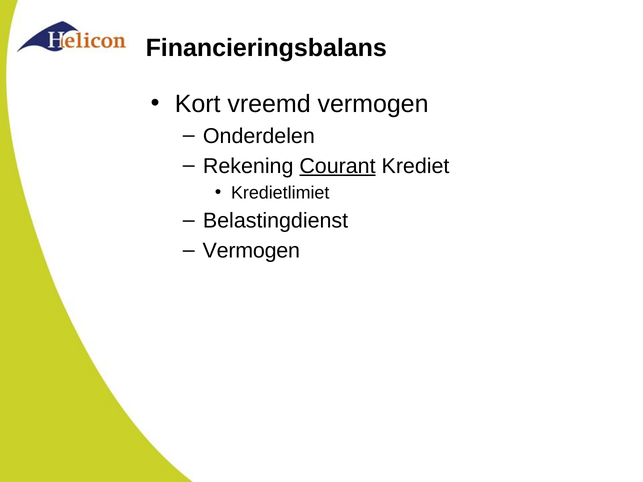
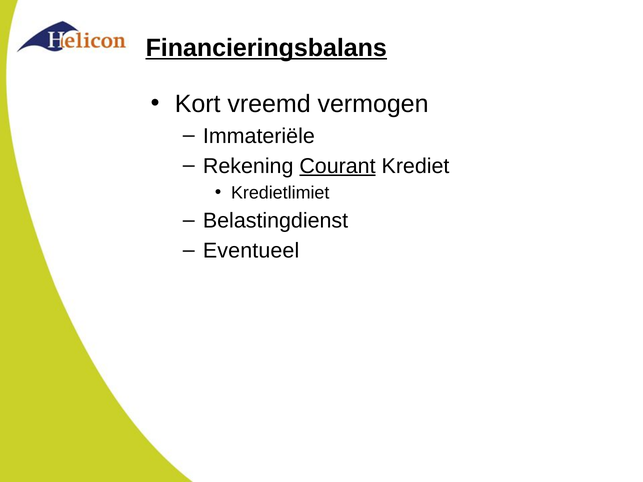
Financieringsbalans underline: none -> present (266, 48)
Onderdelen: Onderdelen -> Immateriële (259, 136)
Vermogen: Vermogen -> Eventueel (251, 251)
